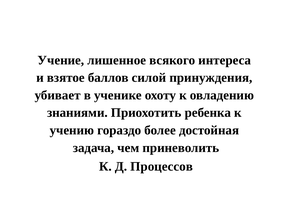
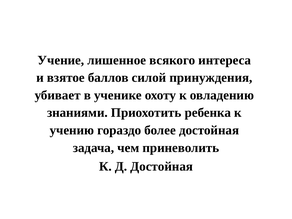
Д Процессов: Процессов -> Достойная (162, 166)
